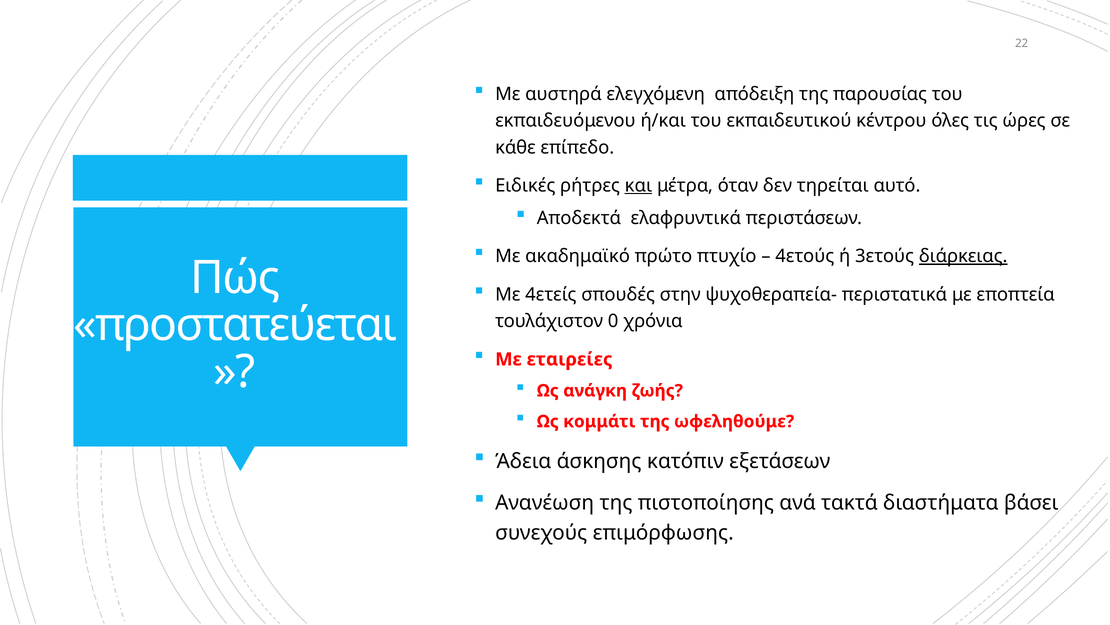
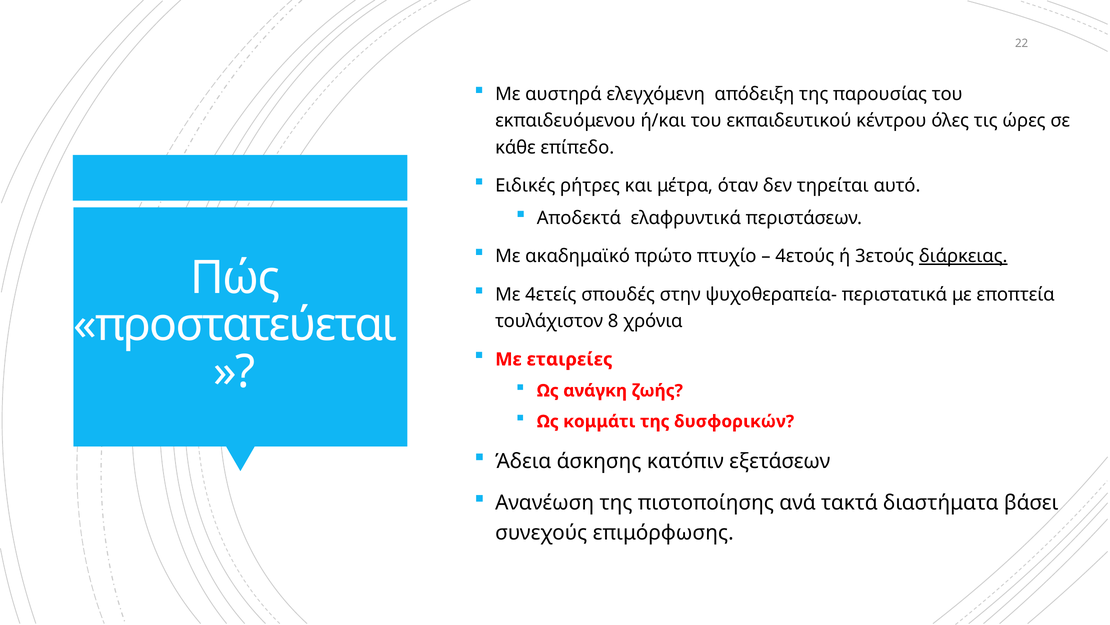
και underline: present -> none (638, 185)
0: 0 -> 8 (613, 321)
ωφεληθούμε: ωφεληθούμε -> δυσφορικών (734, 421)
